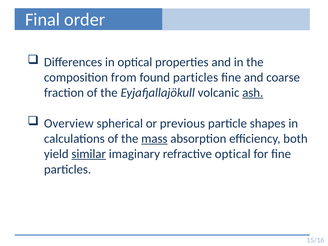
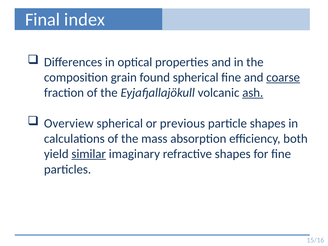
order: order -> index (85, 19)
from: from -> grain (124, 77)
found particles: particles -> spherical (196, 77)
coarse underline: none -> present (283, 77)
mass underline: present -> none (154, 139)
refractive optical: optical -> shapes (233, 154)
